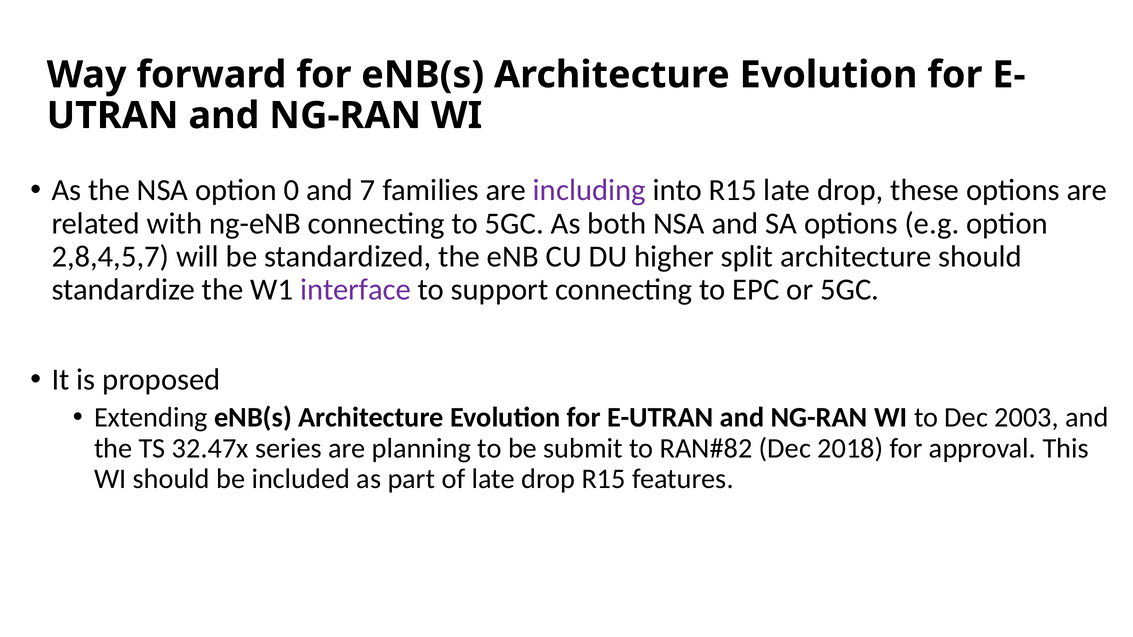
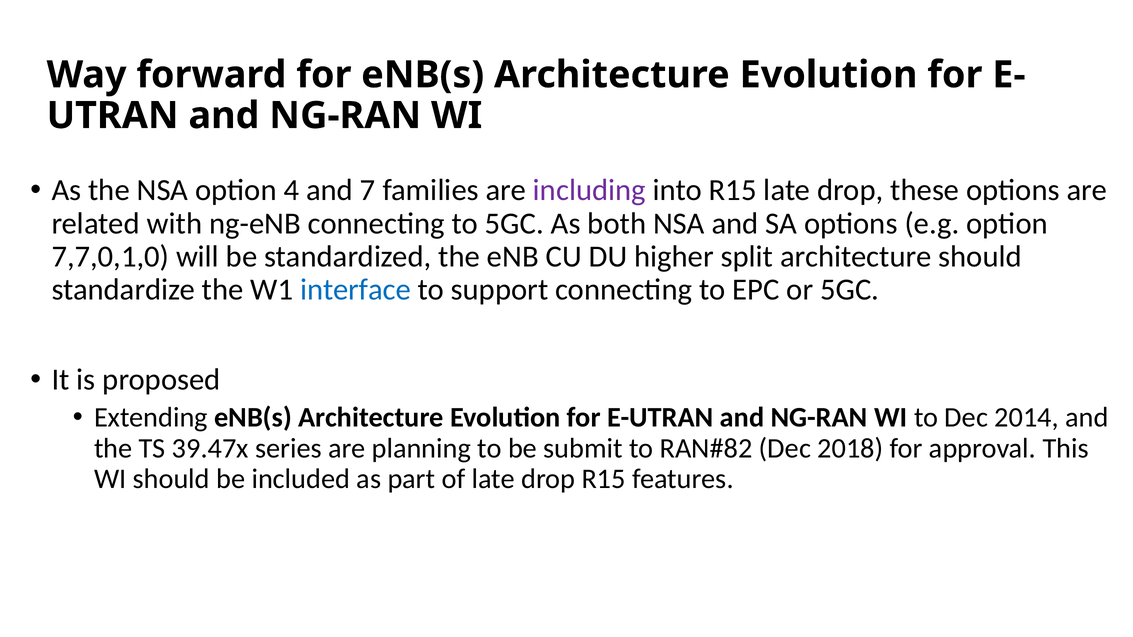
0: 0 -> 4 (291, 190)
2,8,4,5,7: 2,8,4,5,7 -> 7,7,0,1,0 (110, 257)
interface colour: purple -> blue (355, 290)
2003: 2003 -> 2014 (1027, 418)
32.47x: 32.47x -> 39.47x (210, 448)
